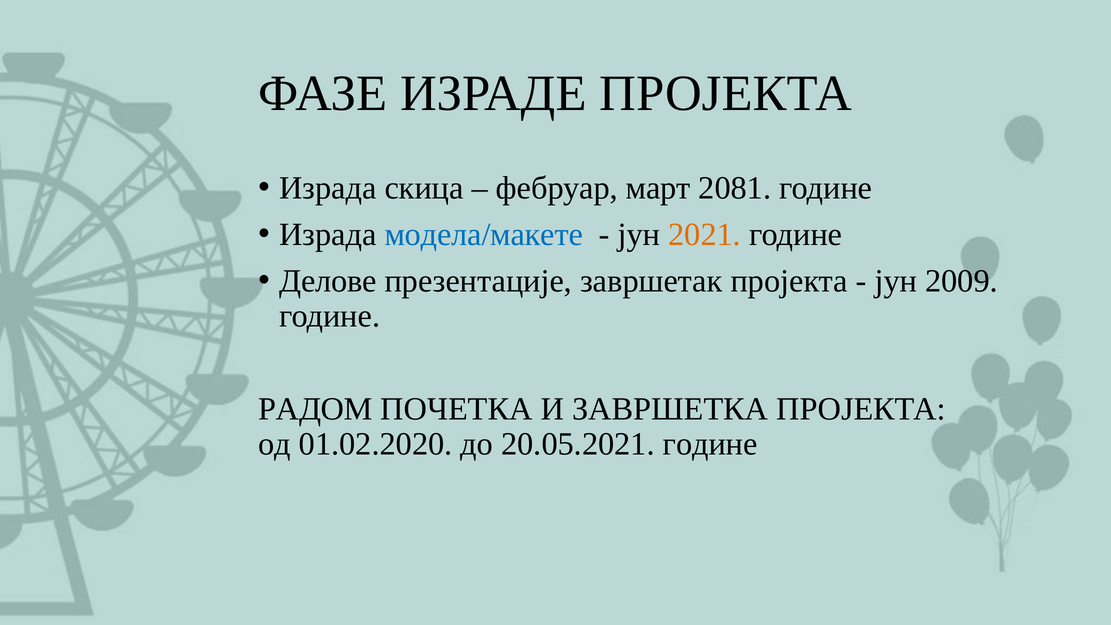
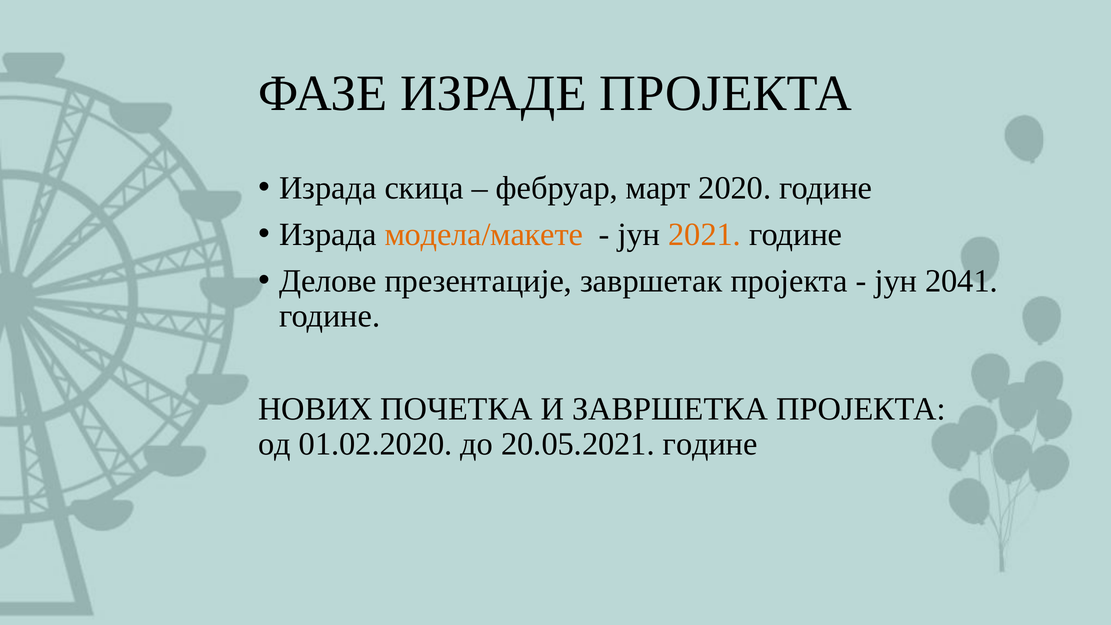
2081: 2081 -> 2020 (735, 188)
модела/макете colour: blue -> orange (484, 234)
2009: 2009 -> 2041 (961, 281)
РАДОМ: РАДОМ -> НОВИХ (315, 409)
